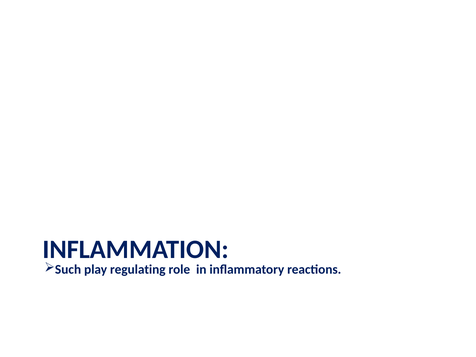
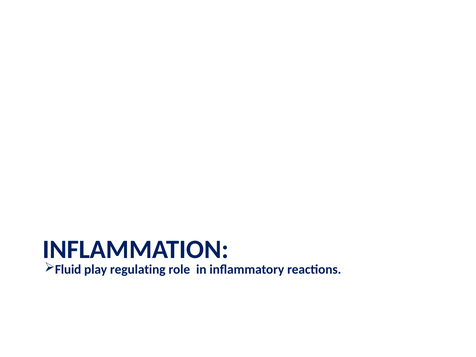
Such: Such -> Fluid (68, 270)
